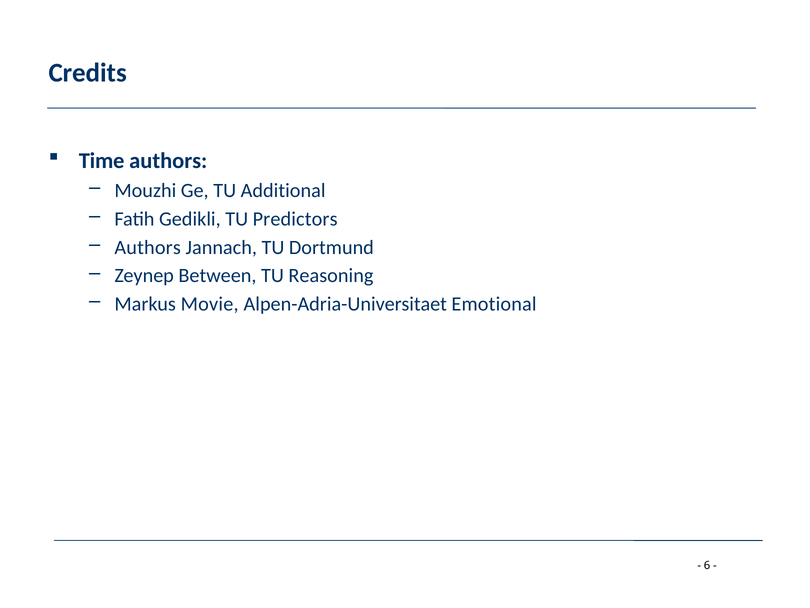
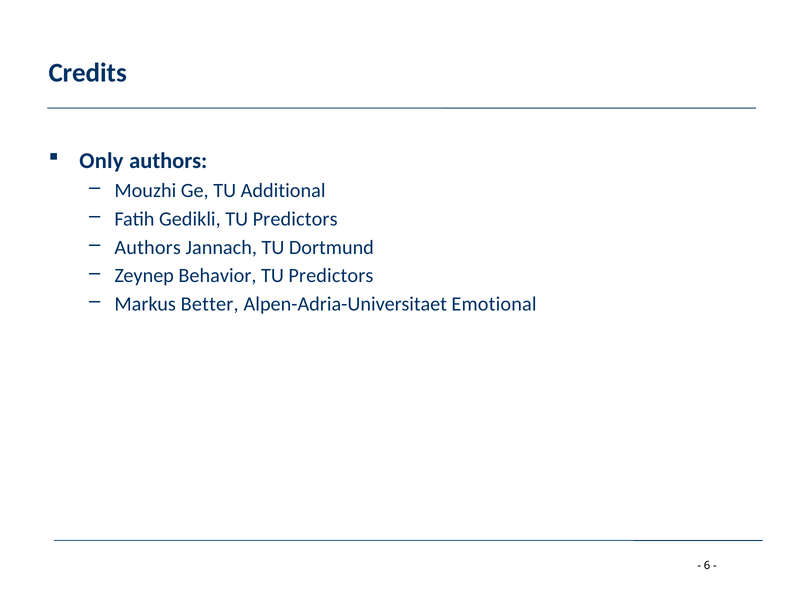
Time: Time -> Only (101, 161)
Between: Between -> Behavior (217, 275)
Reasoning: Reasoning -> Predictors (331, 275)
Movie: Movie -> Better (210, 304)
